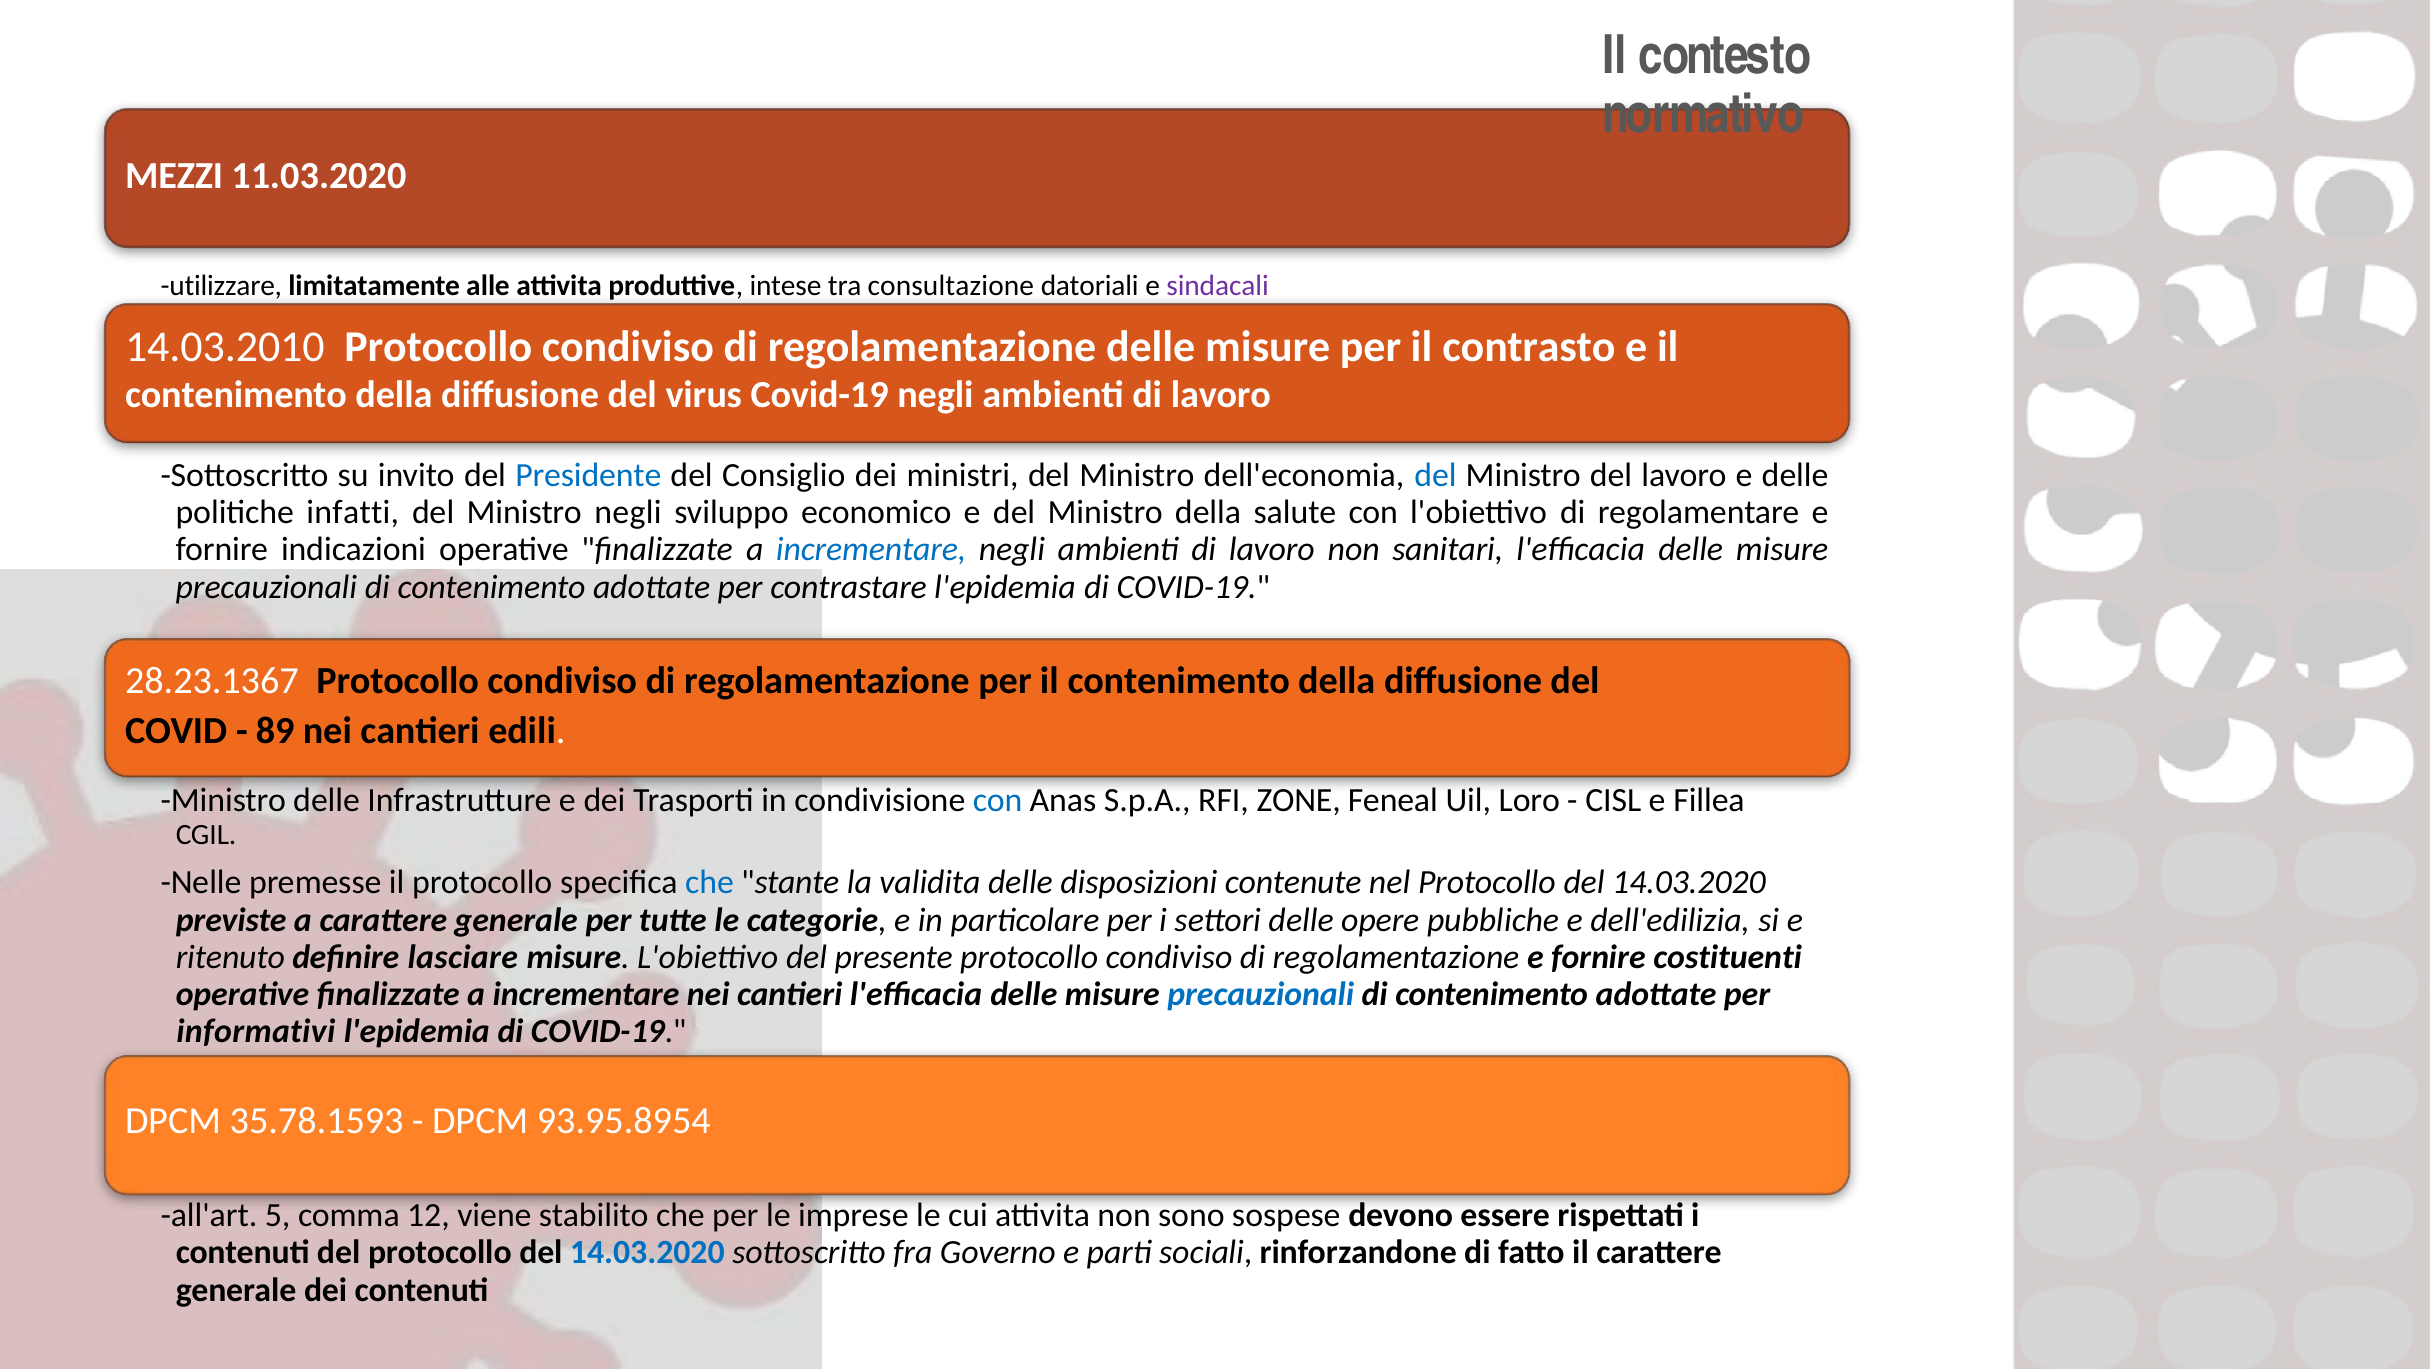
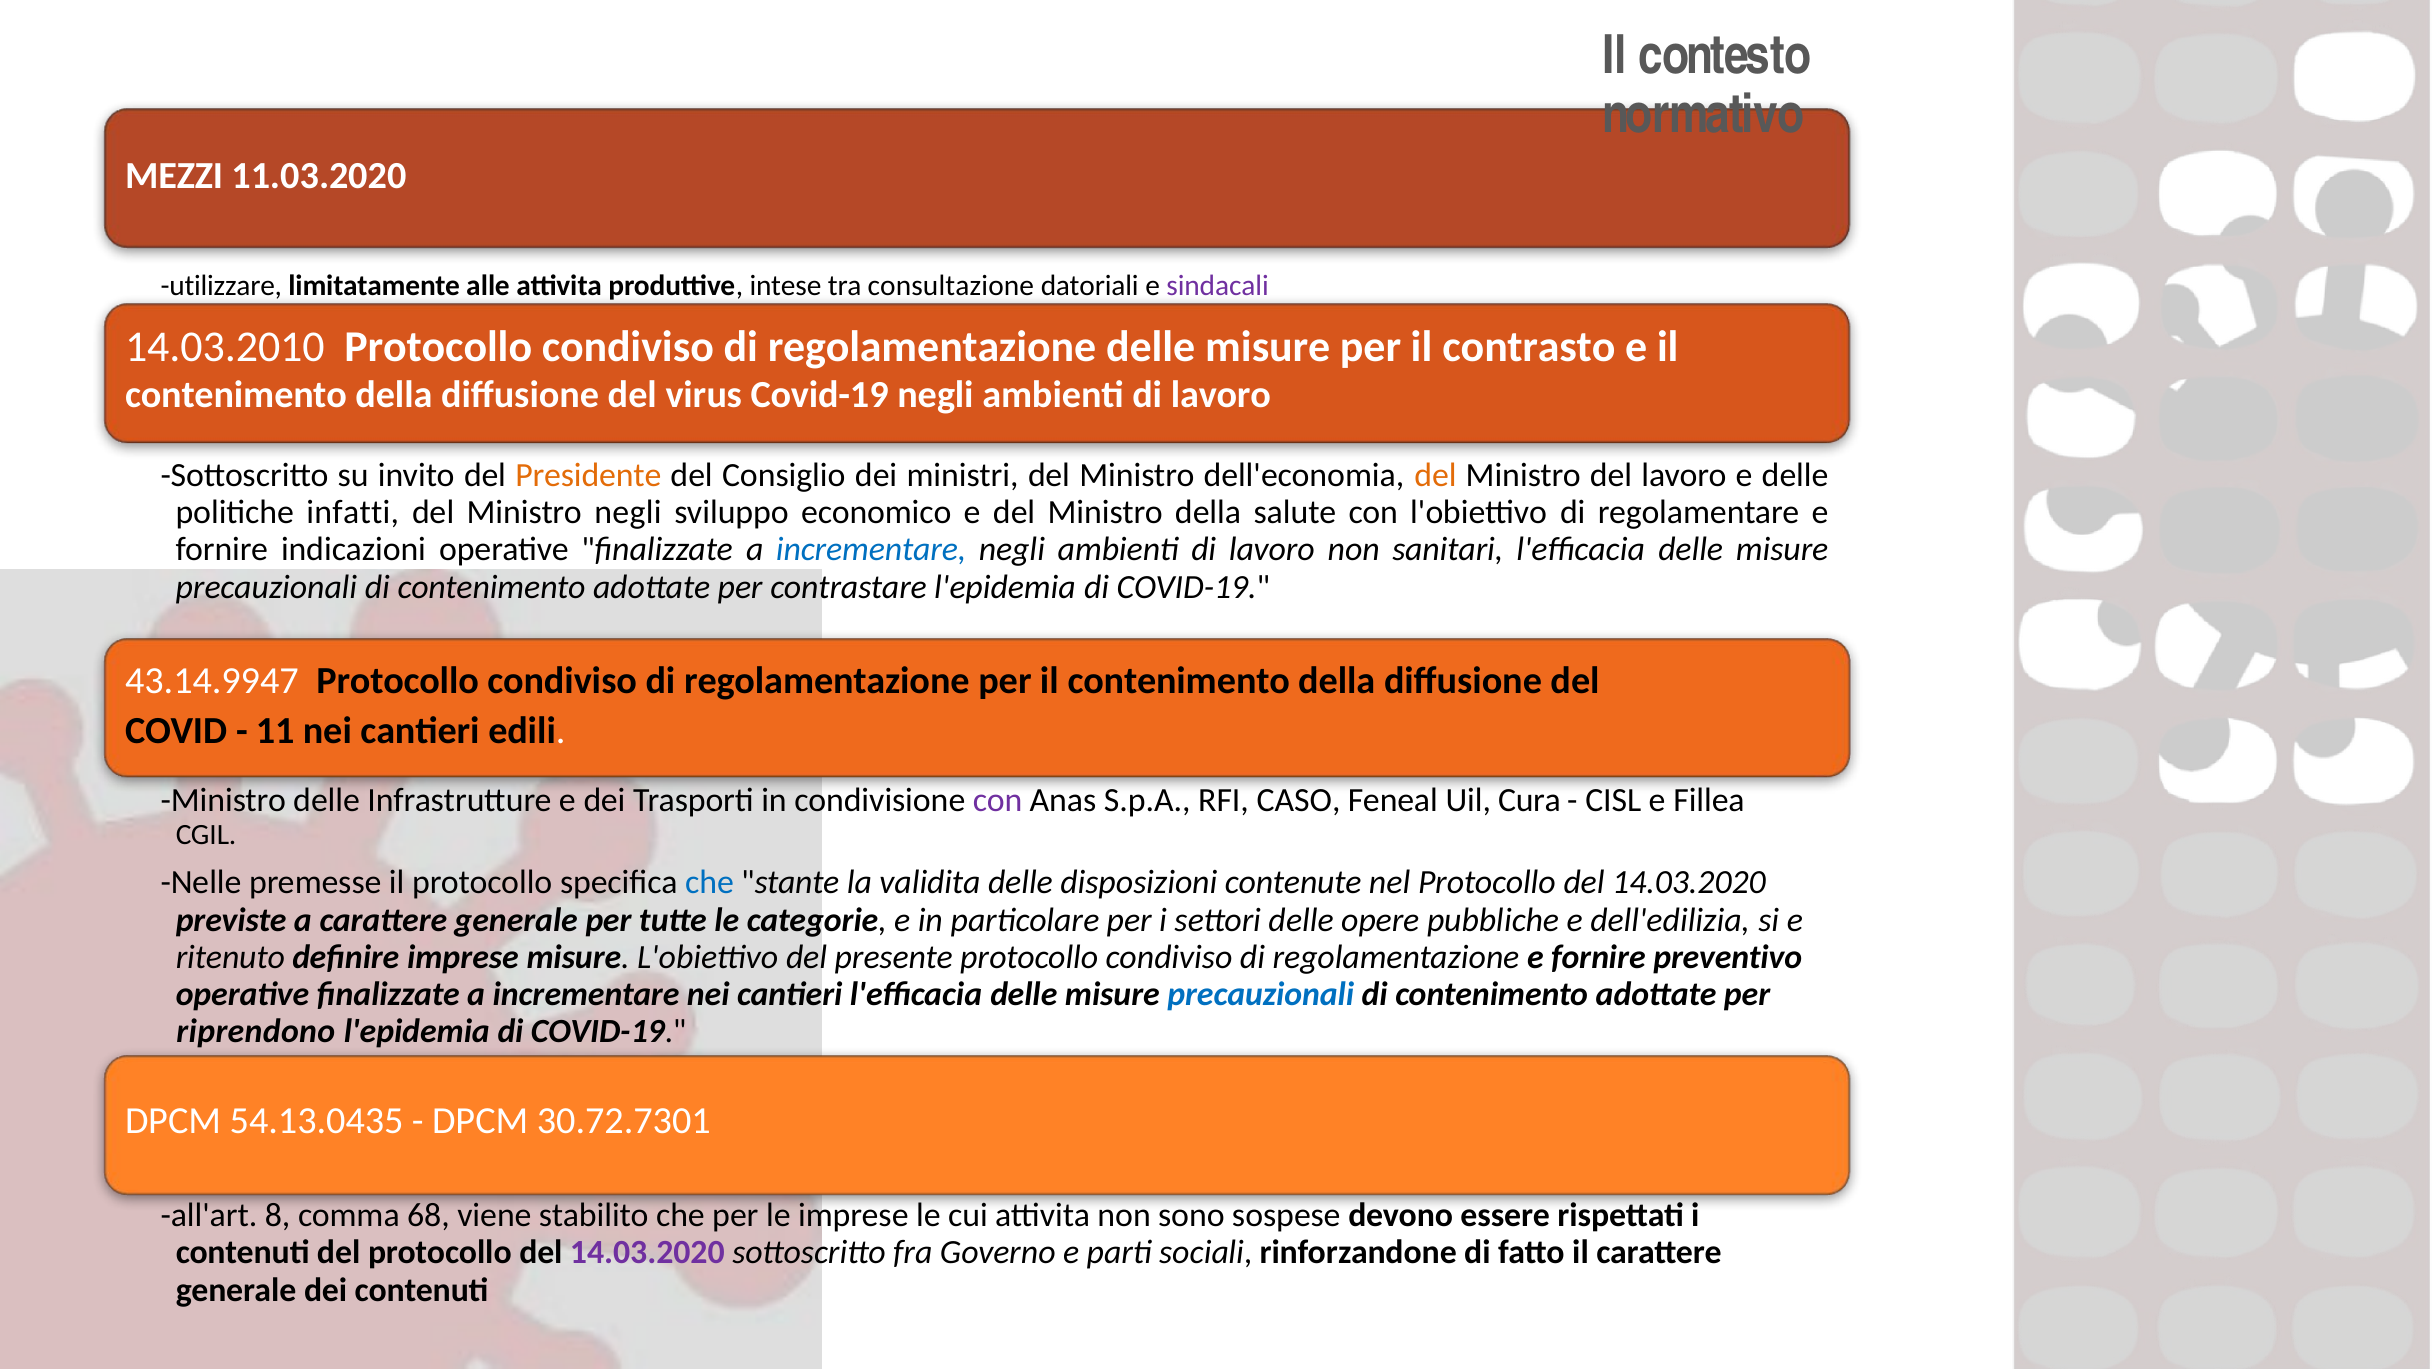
Presidente colour: blue -> orange (588, 476)
del colour: blue -> orange (1436, 476)
28.23.1367: 28.23.1367 -> 43.14.9947 (212, 681)
89: 89 -> 11 (275, 731)
con colour: blue -> purple (998, 800)
ZONE: ZONE -> CASO (1299, 800)
Loro: Loro -> Cura (1529, 800)
definire lasciare: lasciare -> imprese (463, 957)
costituenti: costituenti -> preventivo (1728, 957)
informativi: informativi -> riprendono (256, 1032)
35.78.1593: 35.78.1593 -> 54.13.0435 (317, 1122)
93.95.8954: 93.95.8954 -> 30.72.7301 (624, 1122)
5: 5 -> 8 (278, 1216)
12: 12 -> 68 (428, 1216)
14.03.2020 colour: blue -> purple (647, 1253)
